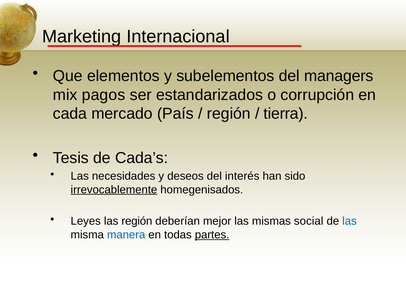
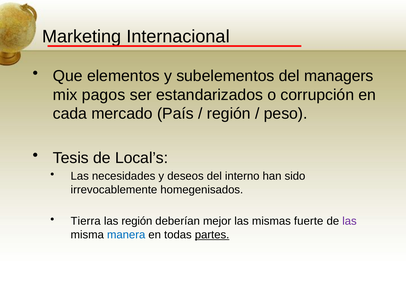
tierra: tierra -> peso (286, 114)
Cada’s: Cada’s -> Local’s (142, 158)
interés: interés -> interno (242, 176)
irrevocablemente underline: present -> none (114, 190)
Leyes: Leyes -> Tierra (86, 222)
social: social -> fuerte (309, 222)
las colour: blue -> purple (350, 222)
